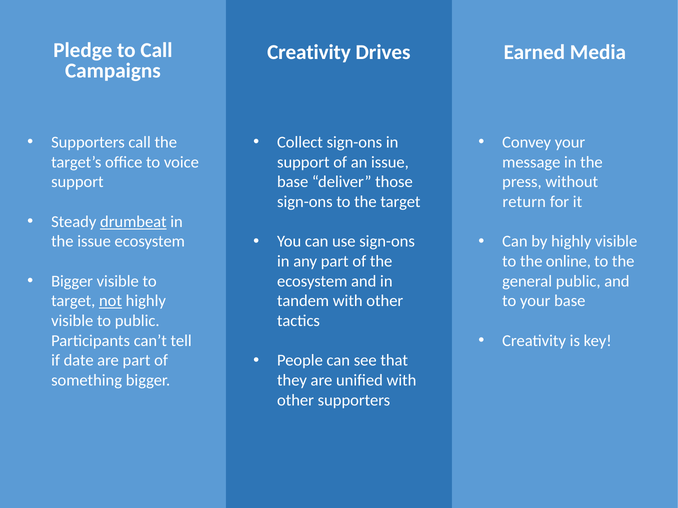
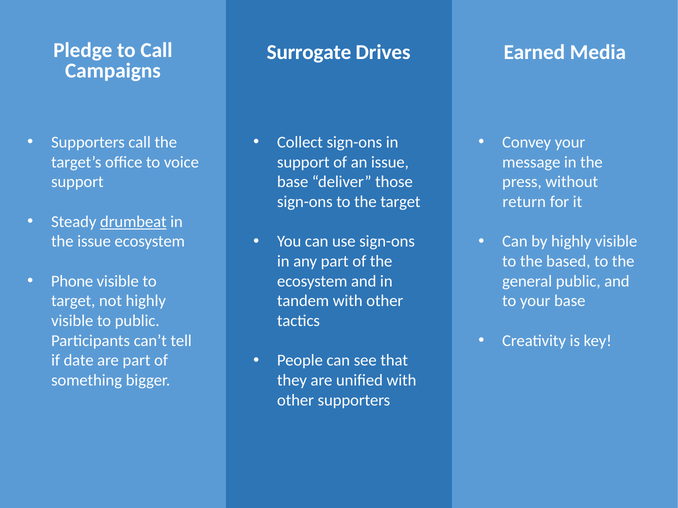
Creativity: Creativity -> Surrogate (309, 52)
online: online -> based (568, 262)
Bigger: Bigger -> Phone (72, 281)
not underline: present -> none (111, 301)
